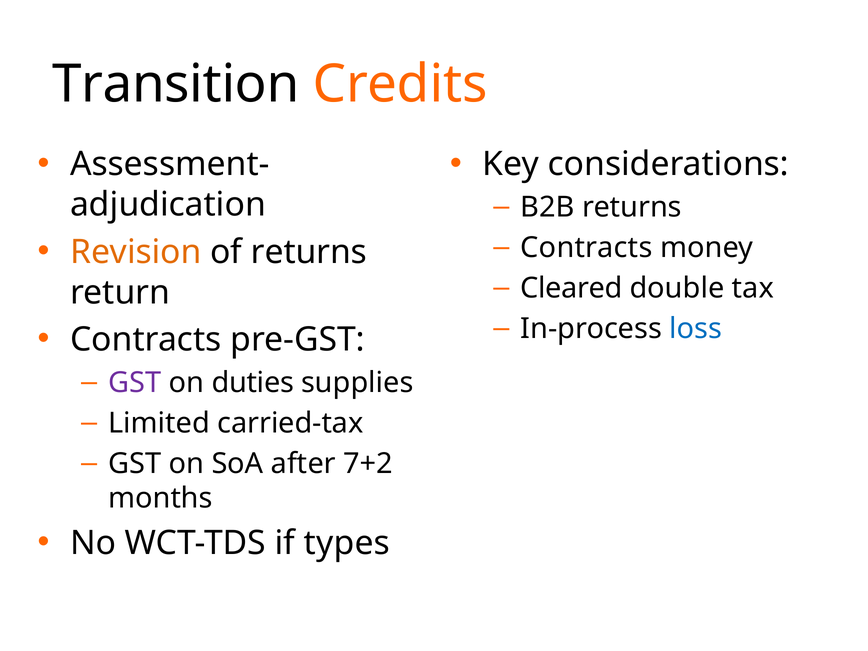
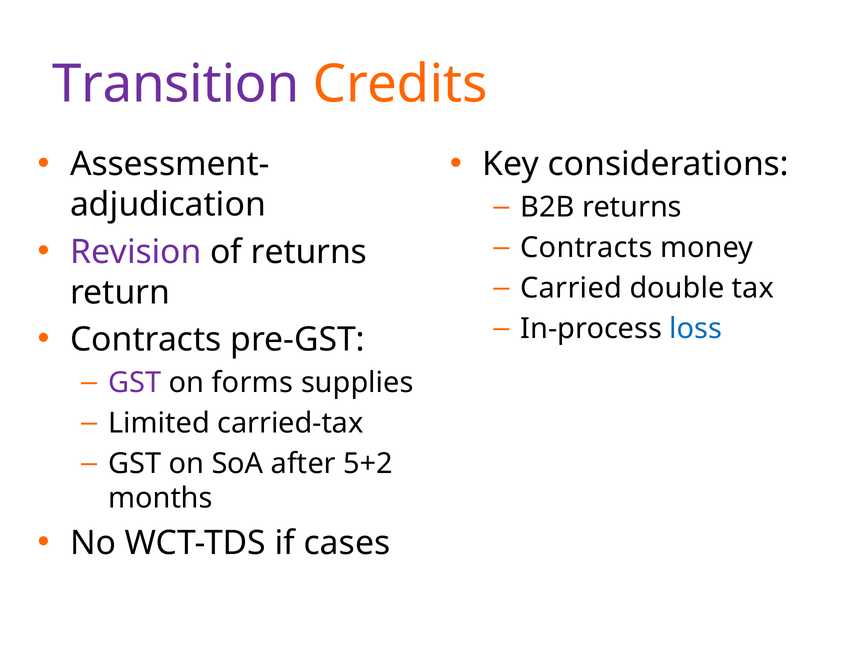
Transition colour: black -> purple (176, 84)
Revision colour: orange -> purple (136, 252)
Cleared: Cleared -> Carried (571, 288)
duties: duties -> forms (252, 383)
7+2: 7+2 -> 5+2 (368, 464)
types: types -> cases (347, 543)
